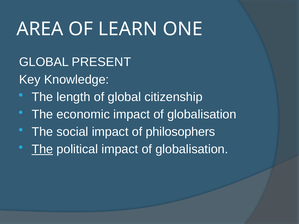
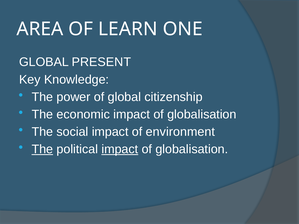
length: length -> power (74, 97)
philosophers: philosophers -> environment (180, 132)
impact underline: none -> present (120, 149)
